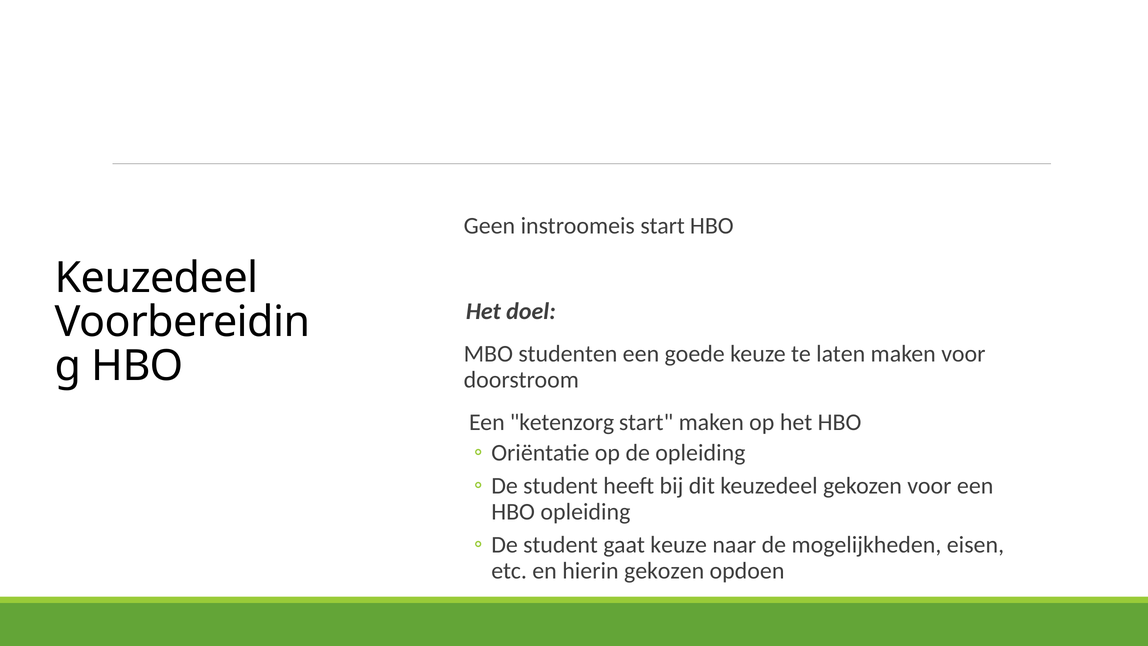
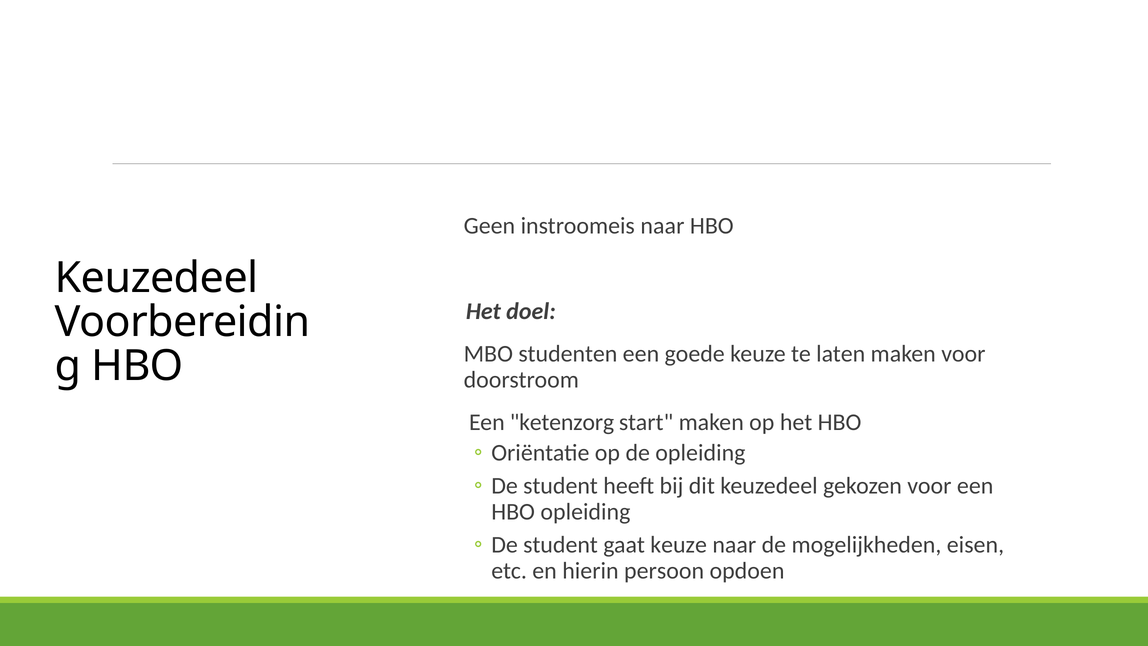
instroomeis start: start -> naar (662, 226)
hierin gekozen: gekozen -> persoon (664, 570)
